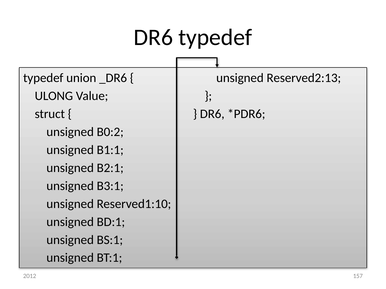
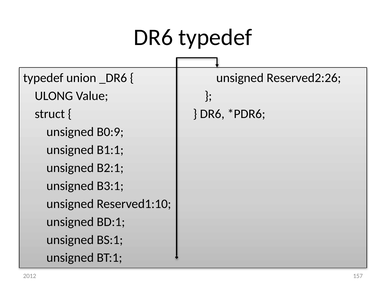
Reserved2:13: Reserved2:13 -> Reserved2:26 (304, 78)
B0:2: B0:2 -> B0:9 (110, 132)
